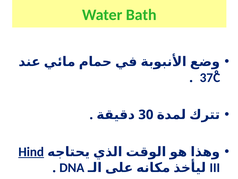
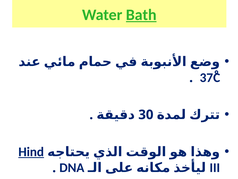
Bath underline: none -> present (141, 15)
